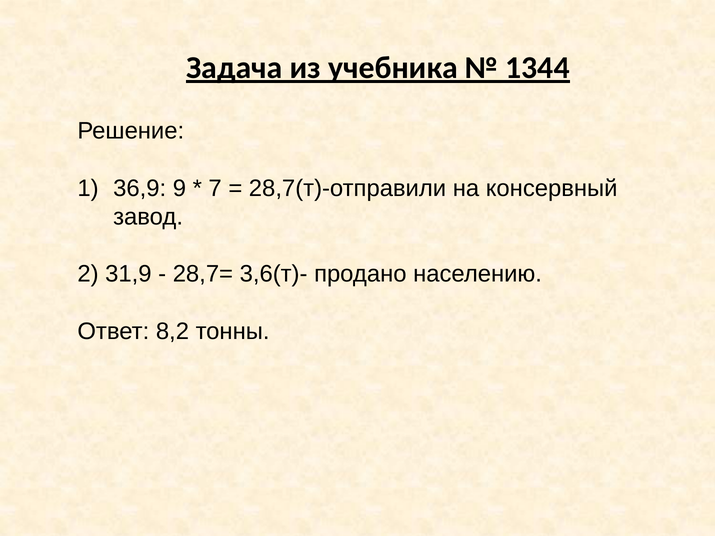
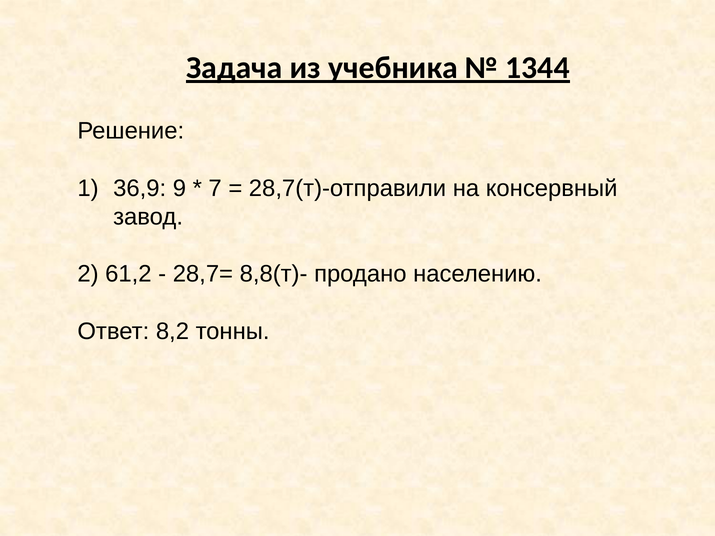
31,9: 31,9 -> 61,2 (128, 274)
3,6(т)-: 3,6(т)- -> 8,8(т)- (274, 274)
